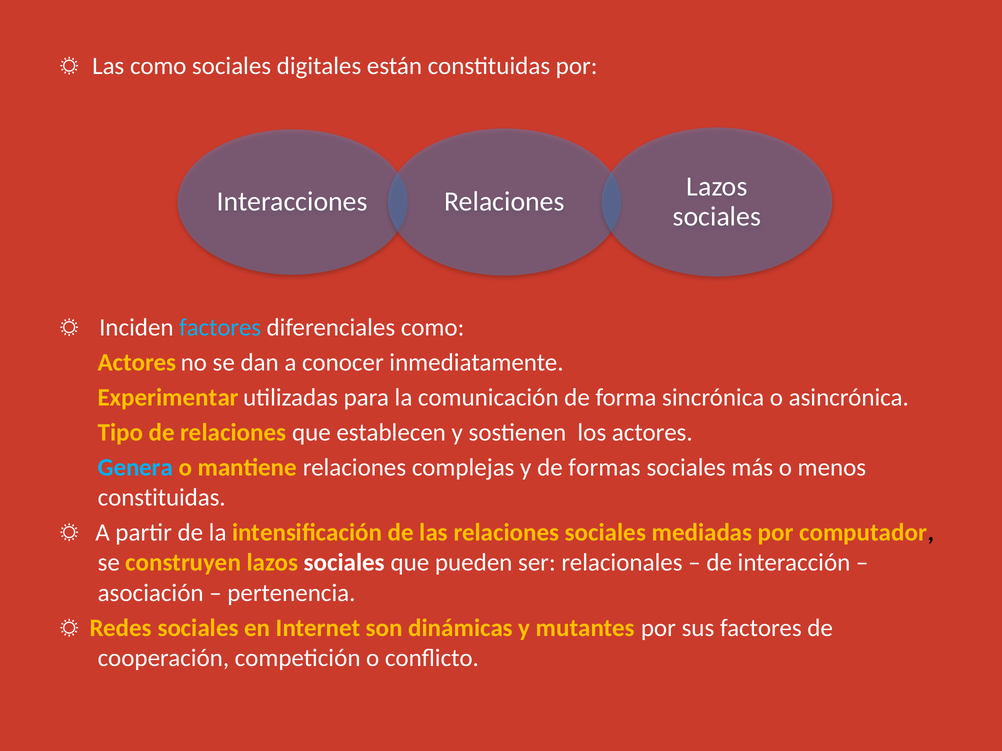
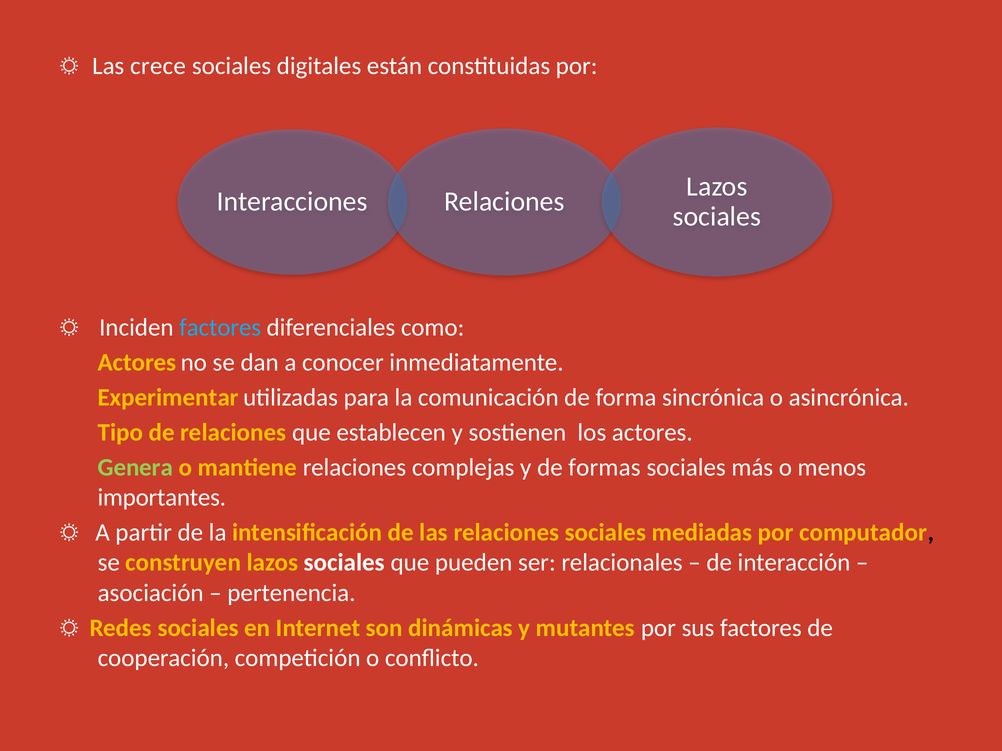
Las como: como -> crece (158, 66)
Genera colour: light blue -> light green (135, 468)
constituidas: constituidas -> importantes (162, 498)
